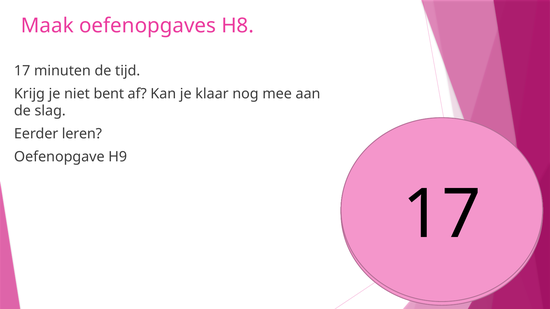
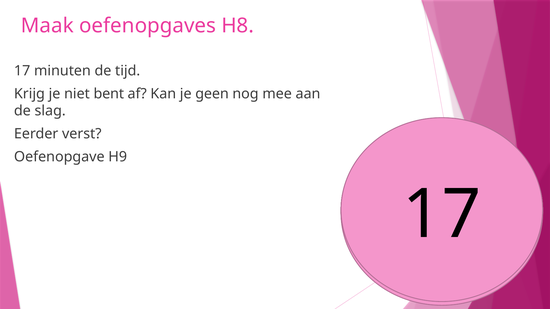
klaar: klaar -> geen (212, 94)
leren: leren -> verst (82, 134)
